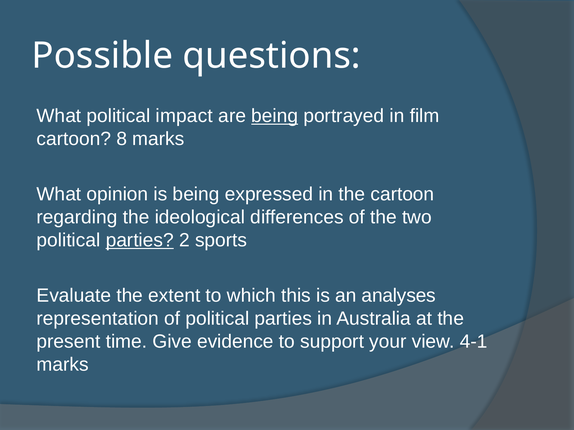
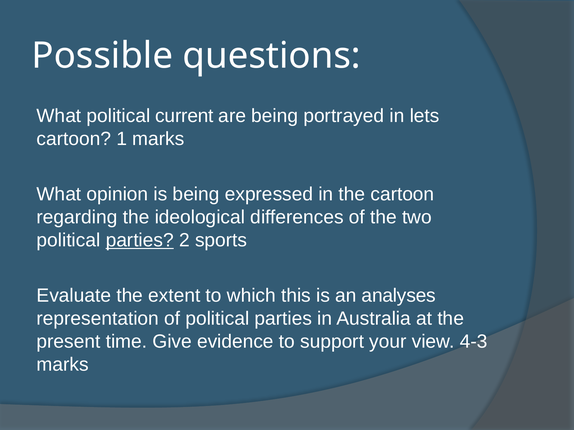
impact: impact -> current (184, 116)
being underline: present -> none (275, 116)
film: film -> lets (425, 116)
8: 8 -> 1 (122, 139)
4-1: 4-1 -> 4-3 (474, 342)
